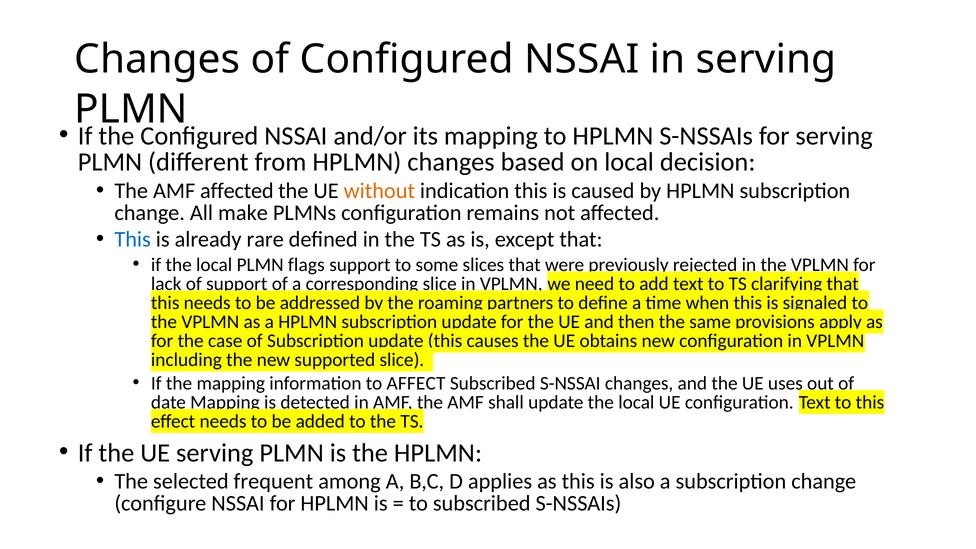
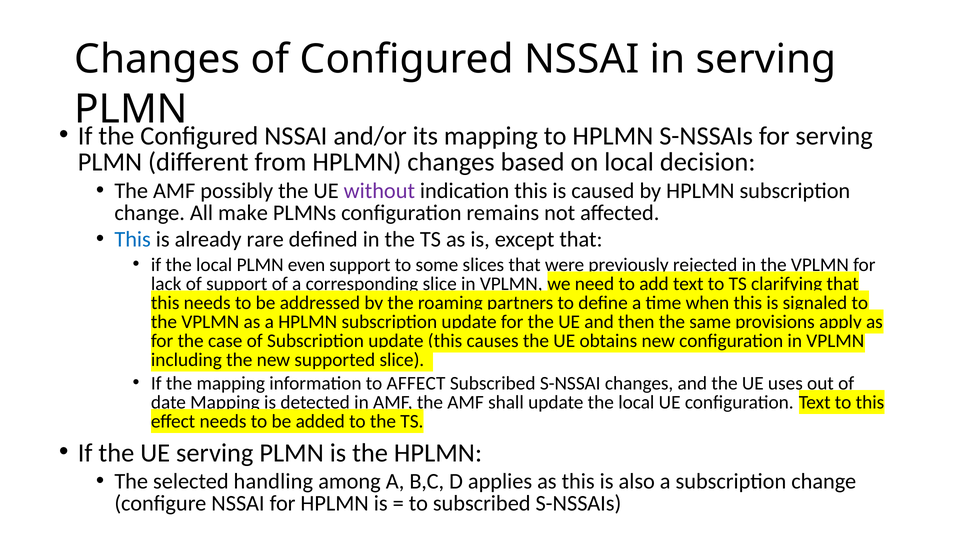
AMF affected: affected -> possibly (237, 191)
without colour: orange -> purple (379, 191)
flags: flags -> even (307, 265)
frequent: frequent -> handling (273, 482)
